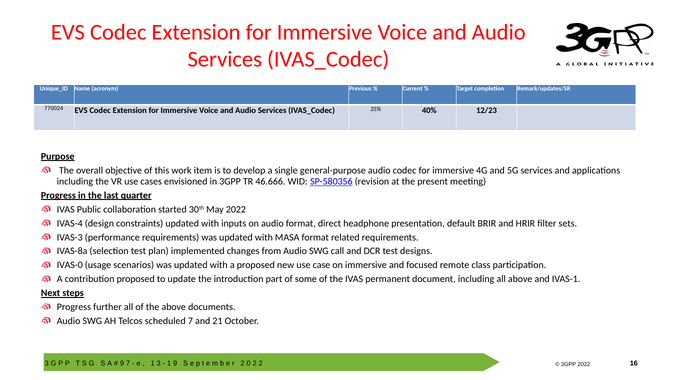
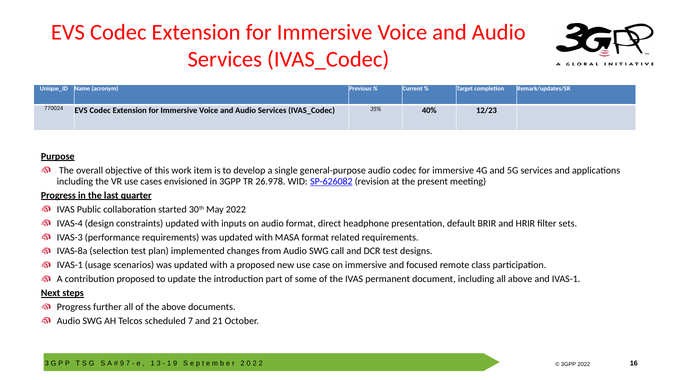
46.666: 46.666 -> 26.978 (270, 182)
SP-580356: SP-580356 -> SP-626082 (331, 182)
IVAS-0: IVAS-0 -> IVAS-1 (70, 265)
